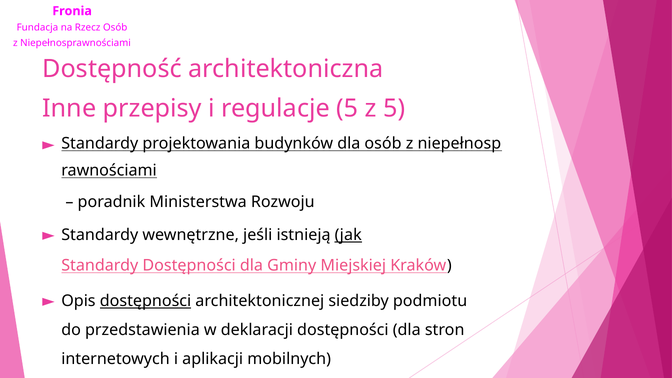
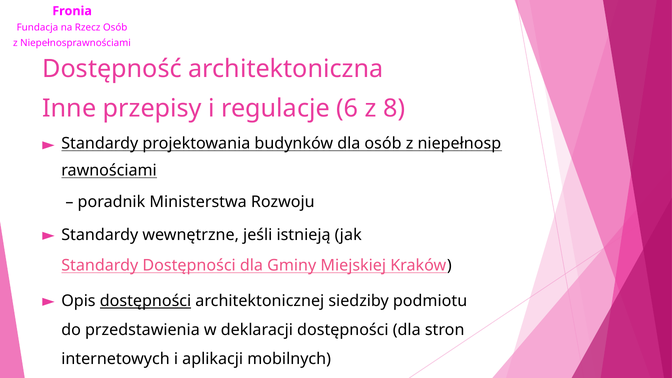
regulacje 5: 5 -> 6 (347, 108)
z 5: 5 -> 8 (394, 108)
jak underline: present -> none (348, 235)
